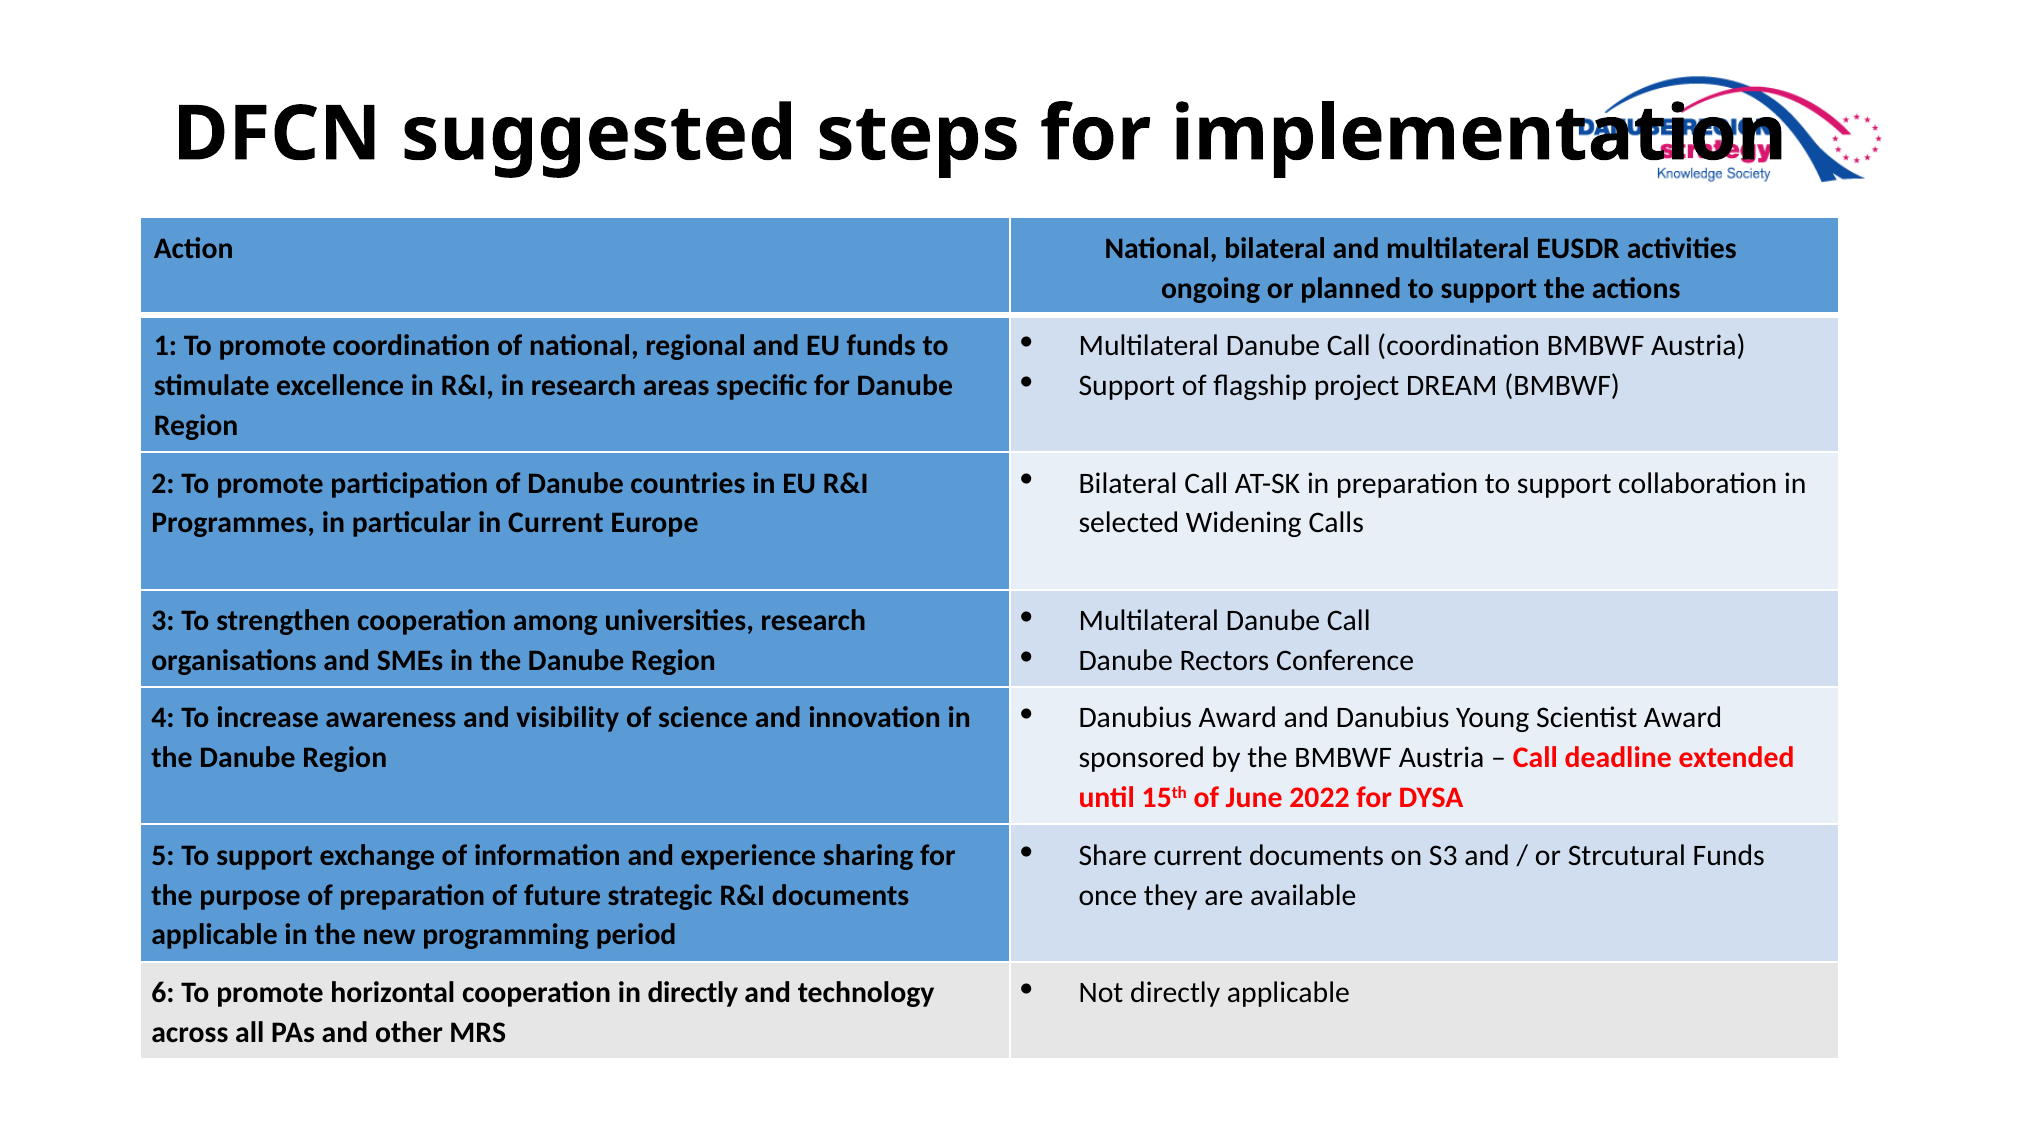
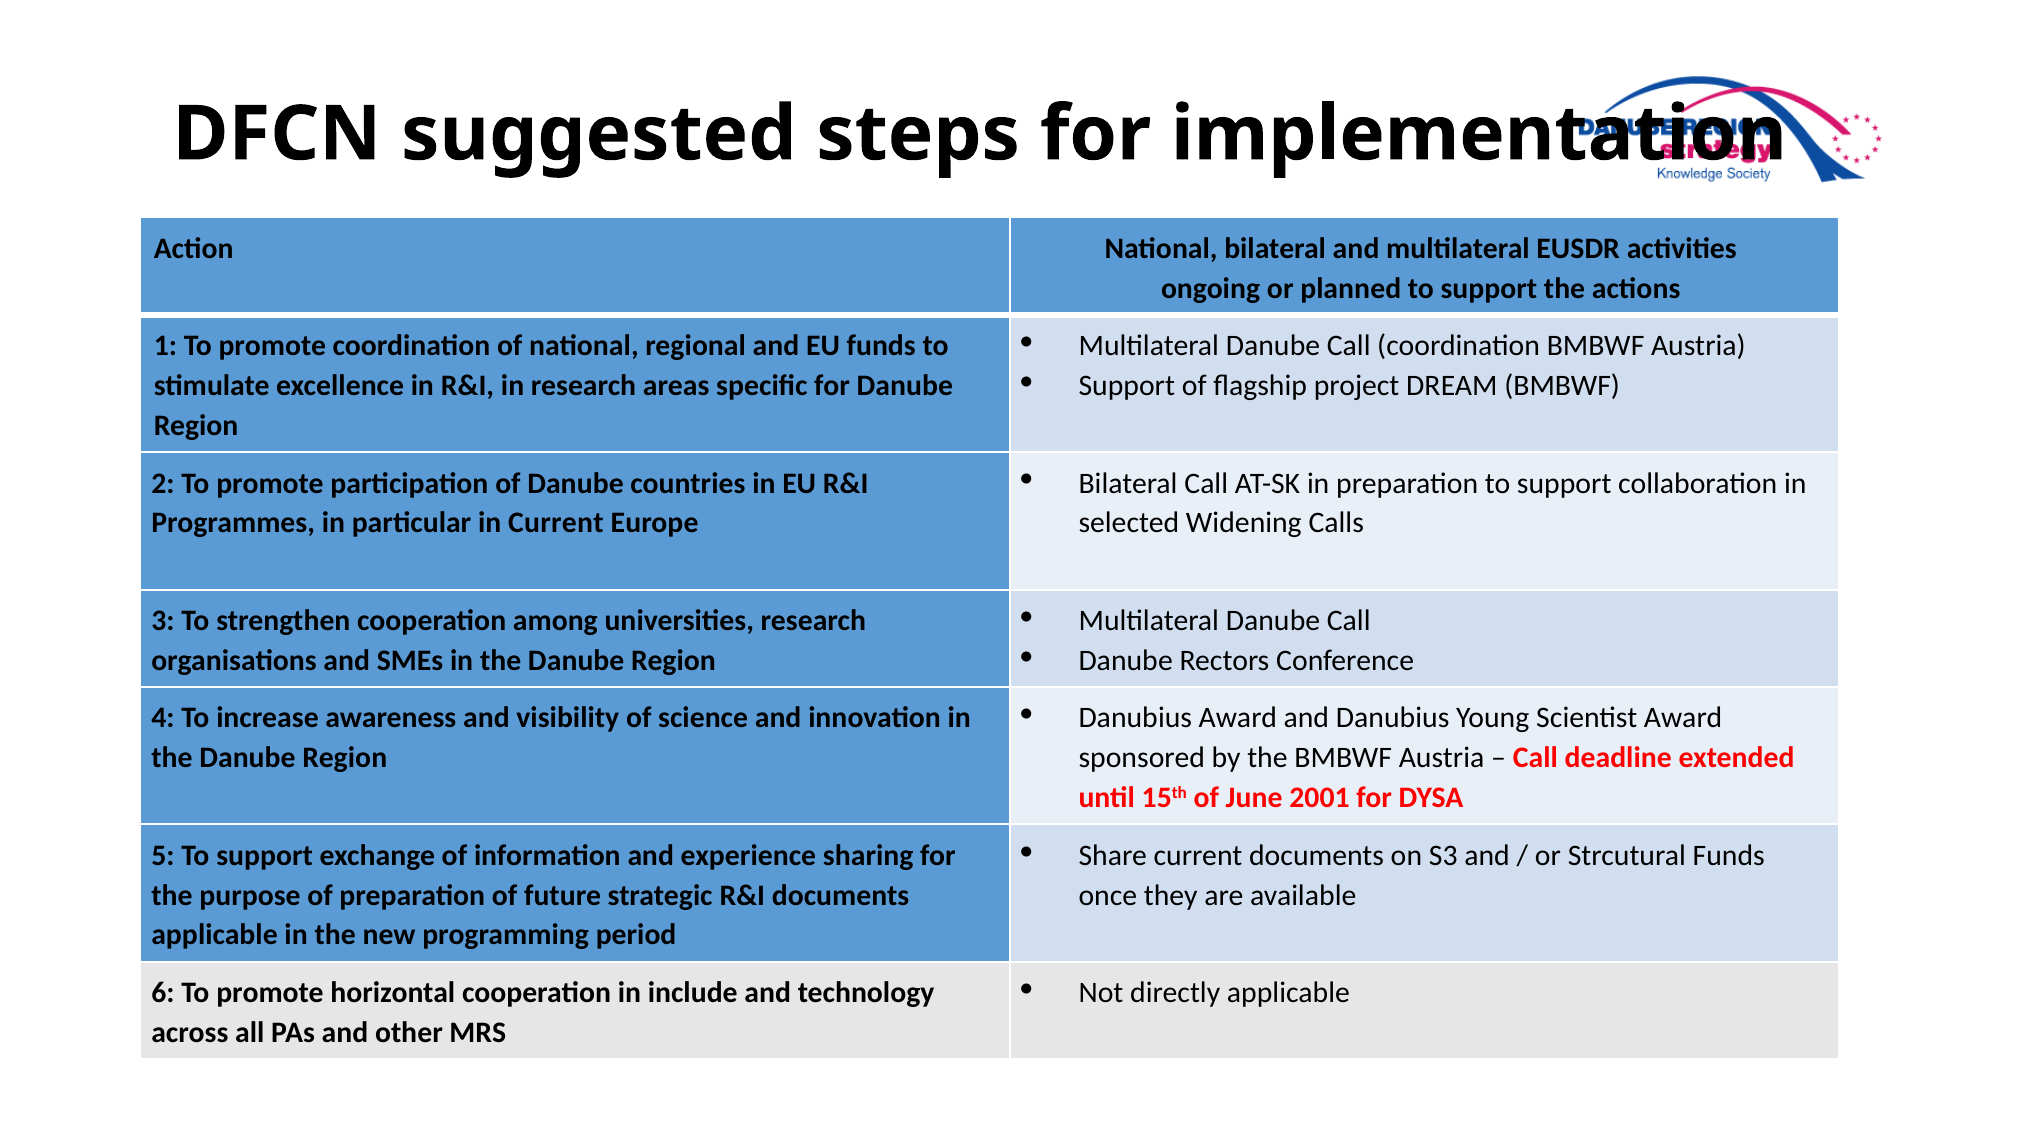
2022: 2022 -> 2001 (1319, 798)
in directly: directly -> include (693, 993)
